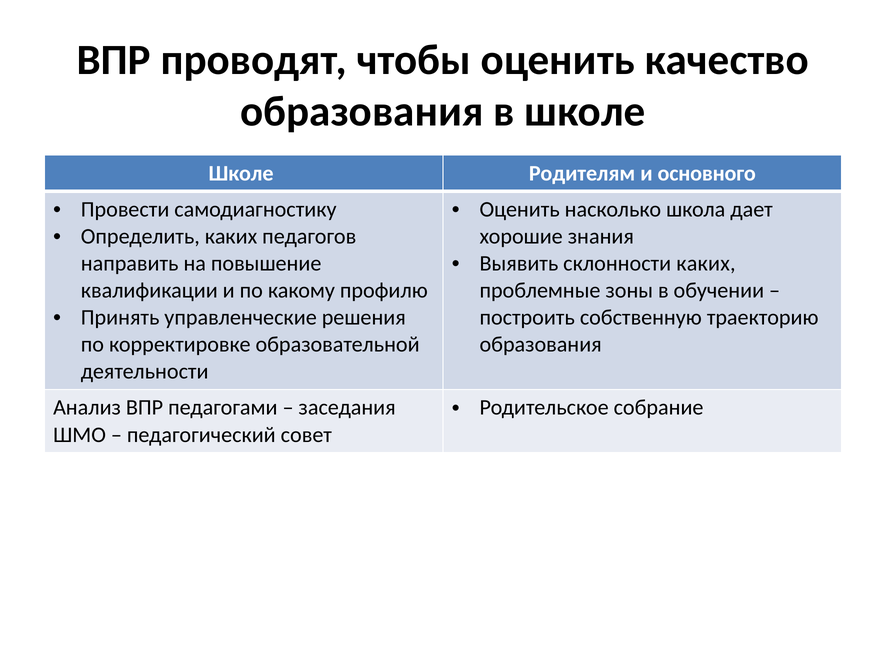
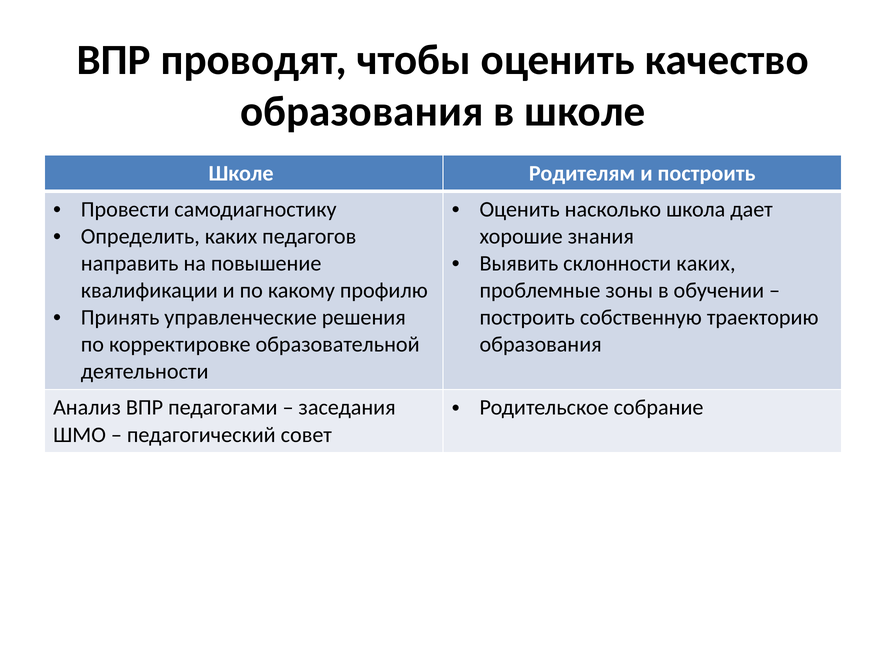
и основного: основного -> построить (707, 173)
